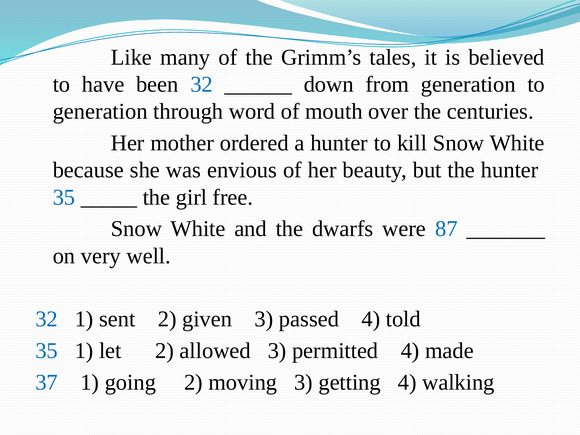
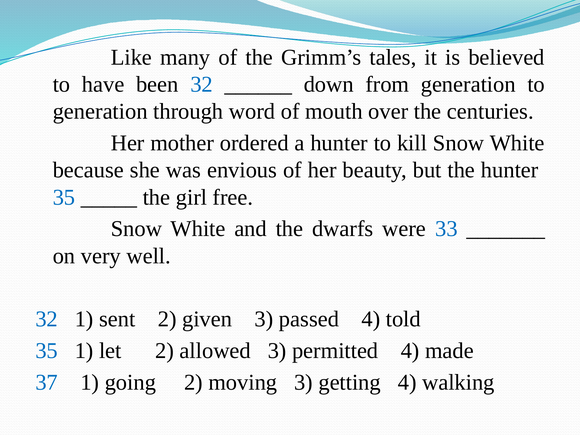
87: 87 -> 33 (446, 229)
